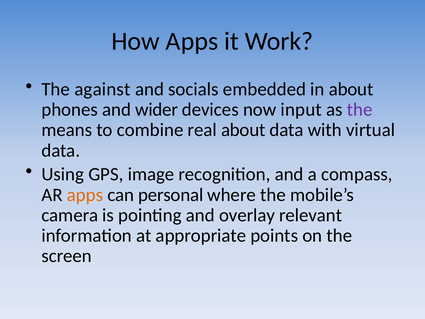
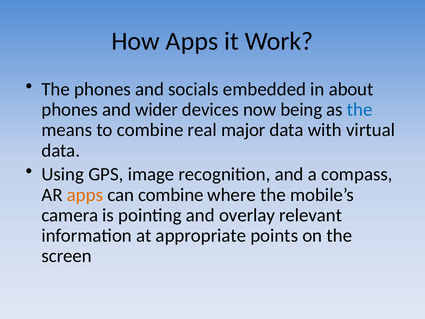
The against: against -> phones (103, 89)
input: input -> being (301, 110)
the colour: purple -> blue (360, 110)
real about: about -> major (243, 130)
can personal: personal -> combine (171, 195)
